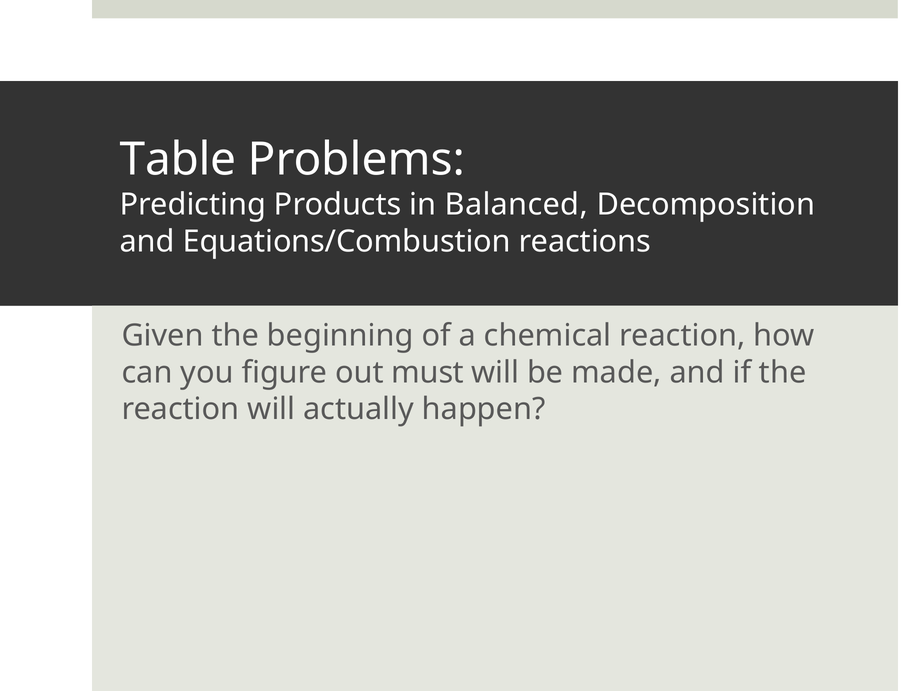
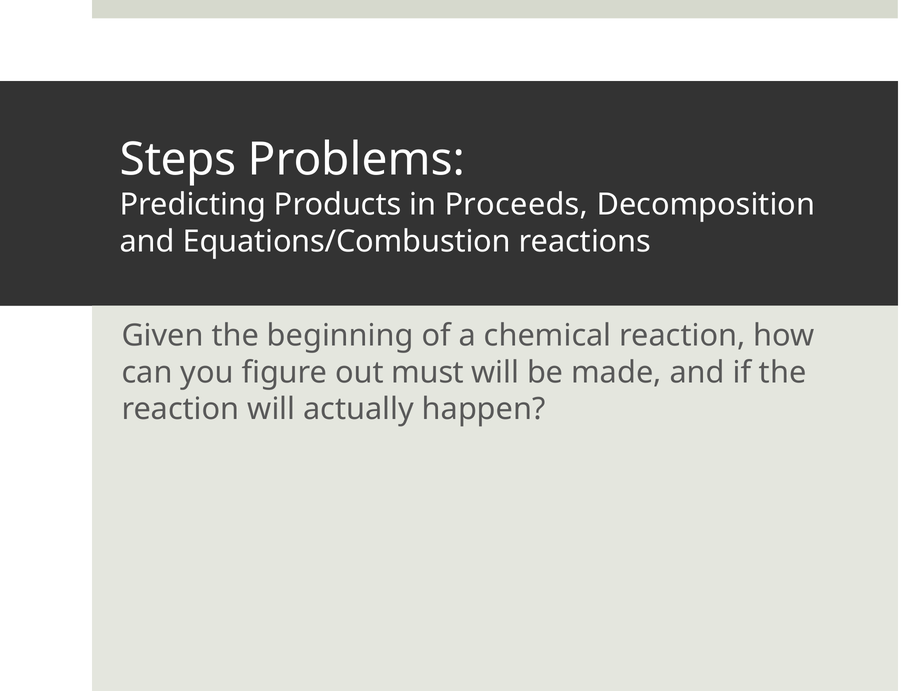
Table: Table -> Steps (178, 160)
Balanced: Balanced -> Proceeds (516, 205)
